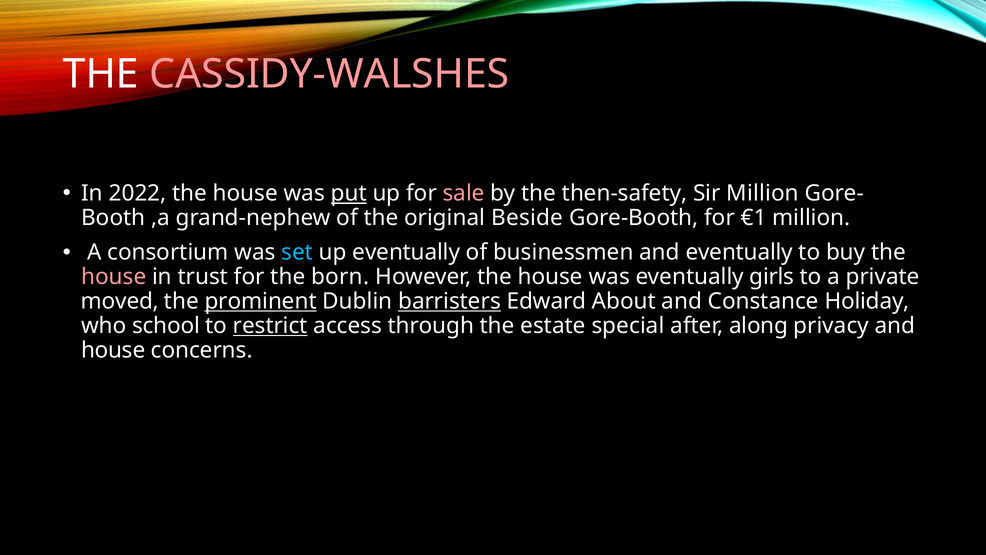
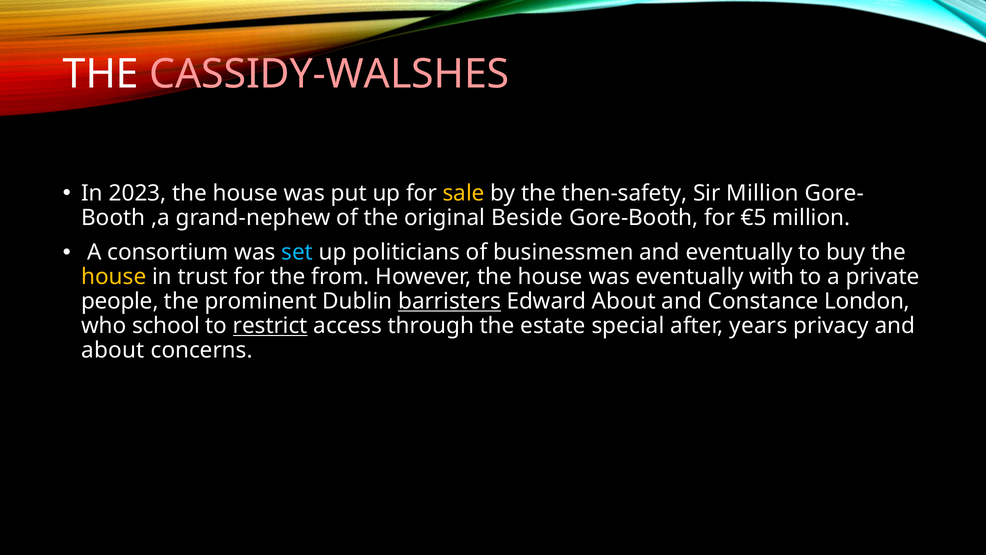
2022: 2022 -> 2023 (138, 193)
put underline: present -> none (349, 193)
sale colour: pink -> yellow (464, 193)
€1: €1 -> €5 (754, 218)
up eventually: eventually -> politicians (406, 252)
house colour: pink -> yellow (114, 277)
born: born -> from (340, 277)
girls: girls -> with (772, 277)
moved: moved -> people (120, 301)
prominent underline: present -> none (261, 301)
Holiday: Holiday -> London (867, 301)
along: along -> years (758, 325)
house: house -> about (113, 350)
